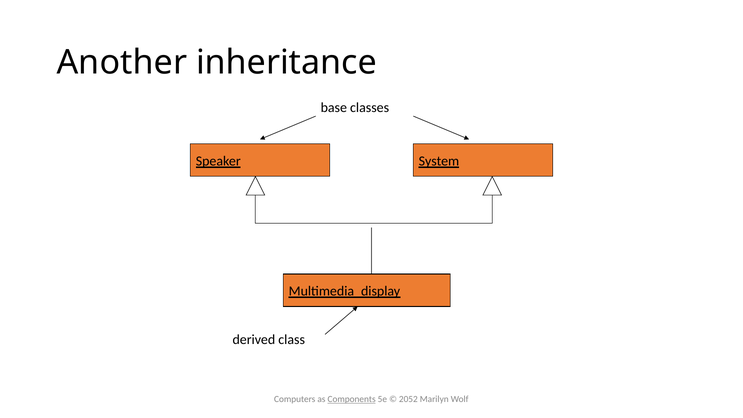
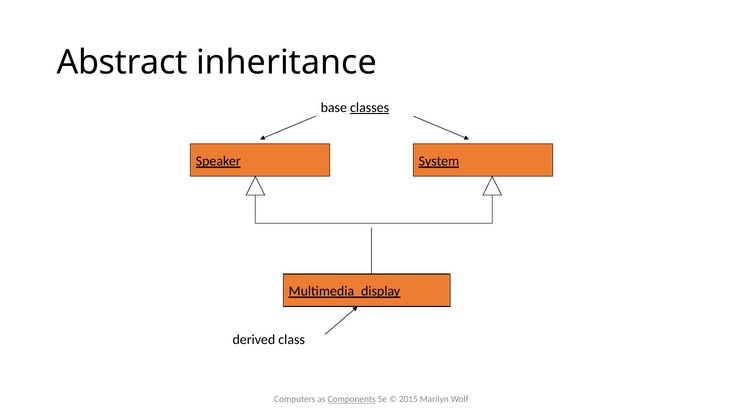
Another: Another -> Abstract (122, 62)
classes underline: none -> present (370, 107)
2052: 2052 -> 2015 (408, 399)
